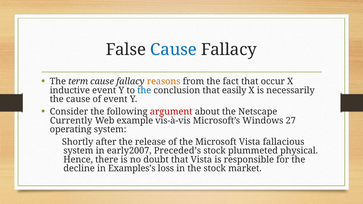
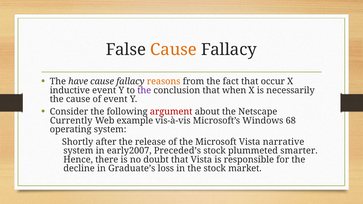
Cause colour: blue -> orange (174, 50)
term: term -> have (78, 82)
the colour: blue -> purple (144, 90)
easily: easily -> when (234, 90)
27: 27 -> 68 (291, 121)
fallacious: fallacious -> narrative (283, 142)
physical: physical -> smarter (299, 151)
Examples’s: Examples’s -> Graduate’s (132, 169)
